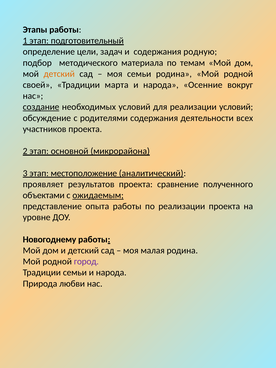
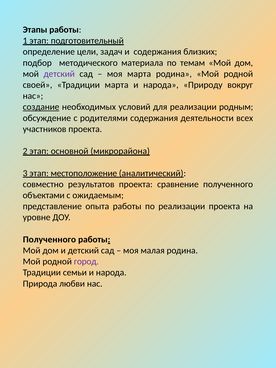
родную: родную -> близких (200, 52)
детский colour: orange -> purple (59, 74)
моя семьи: семьи -> марта (139, 74)
Осенние: Осенние -> Природу (203, 85)
реализации условий: условий -> родным (236, 107)
проявляет: проявляет -> совместно (43, 184)
ожидаемым underline: present -> none (98, 195)
Новогоднему: Новогоднему -> Полученного (49, 239)
